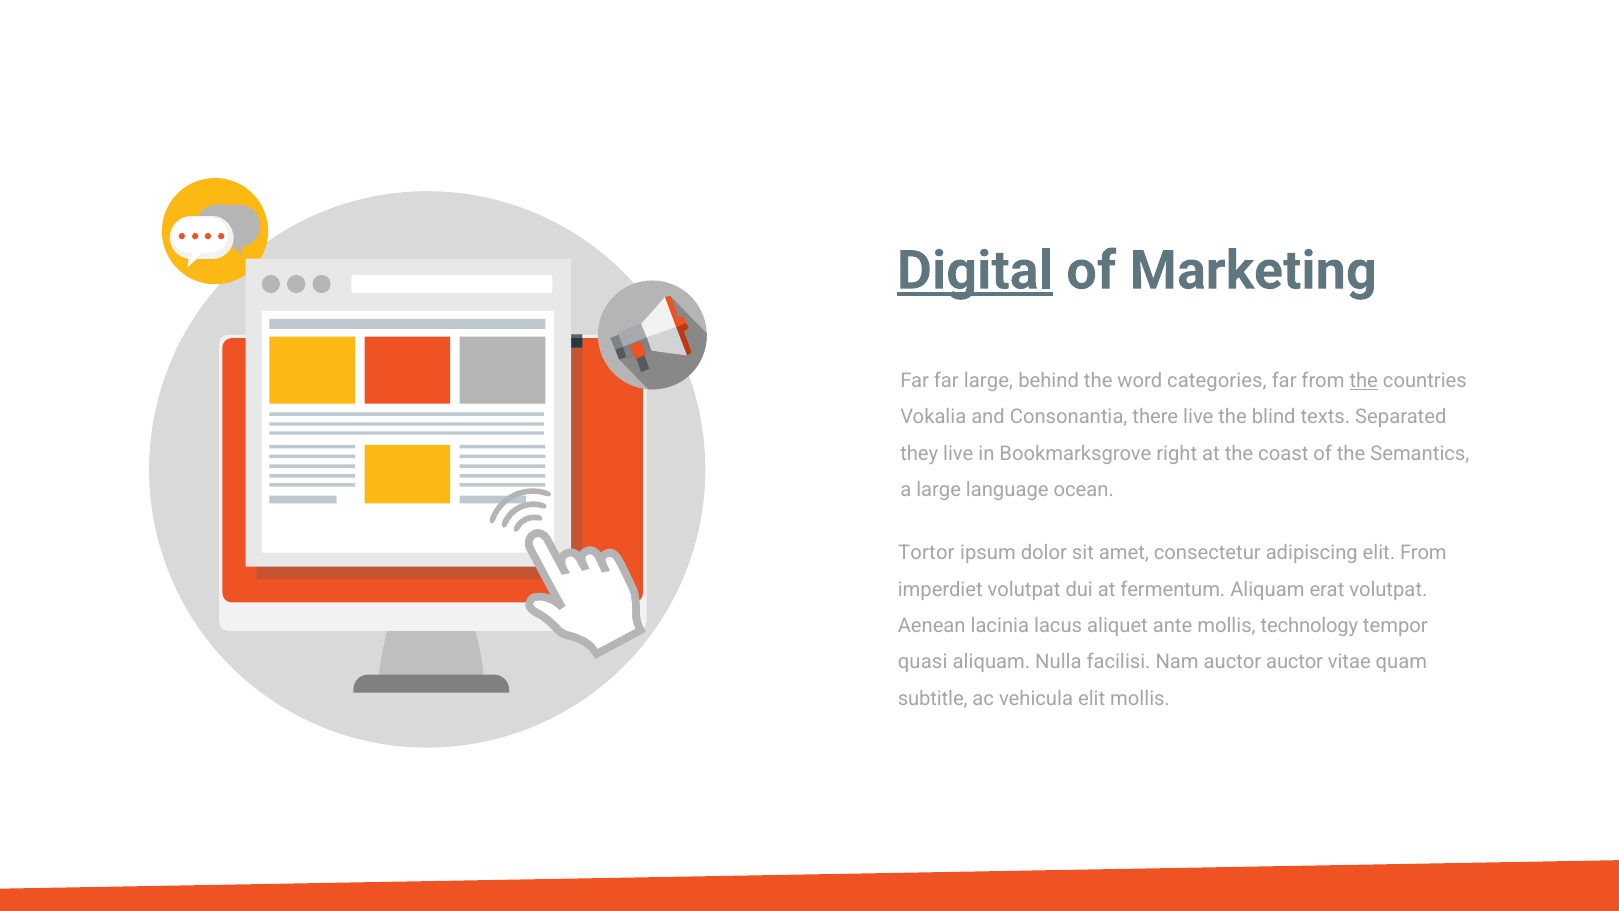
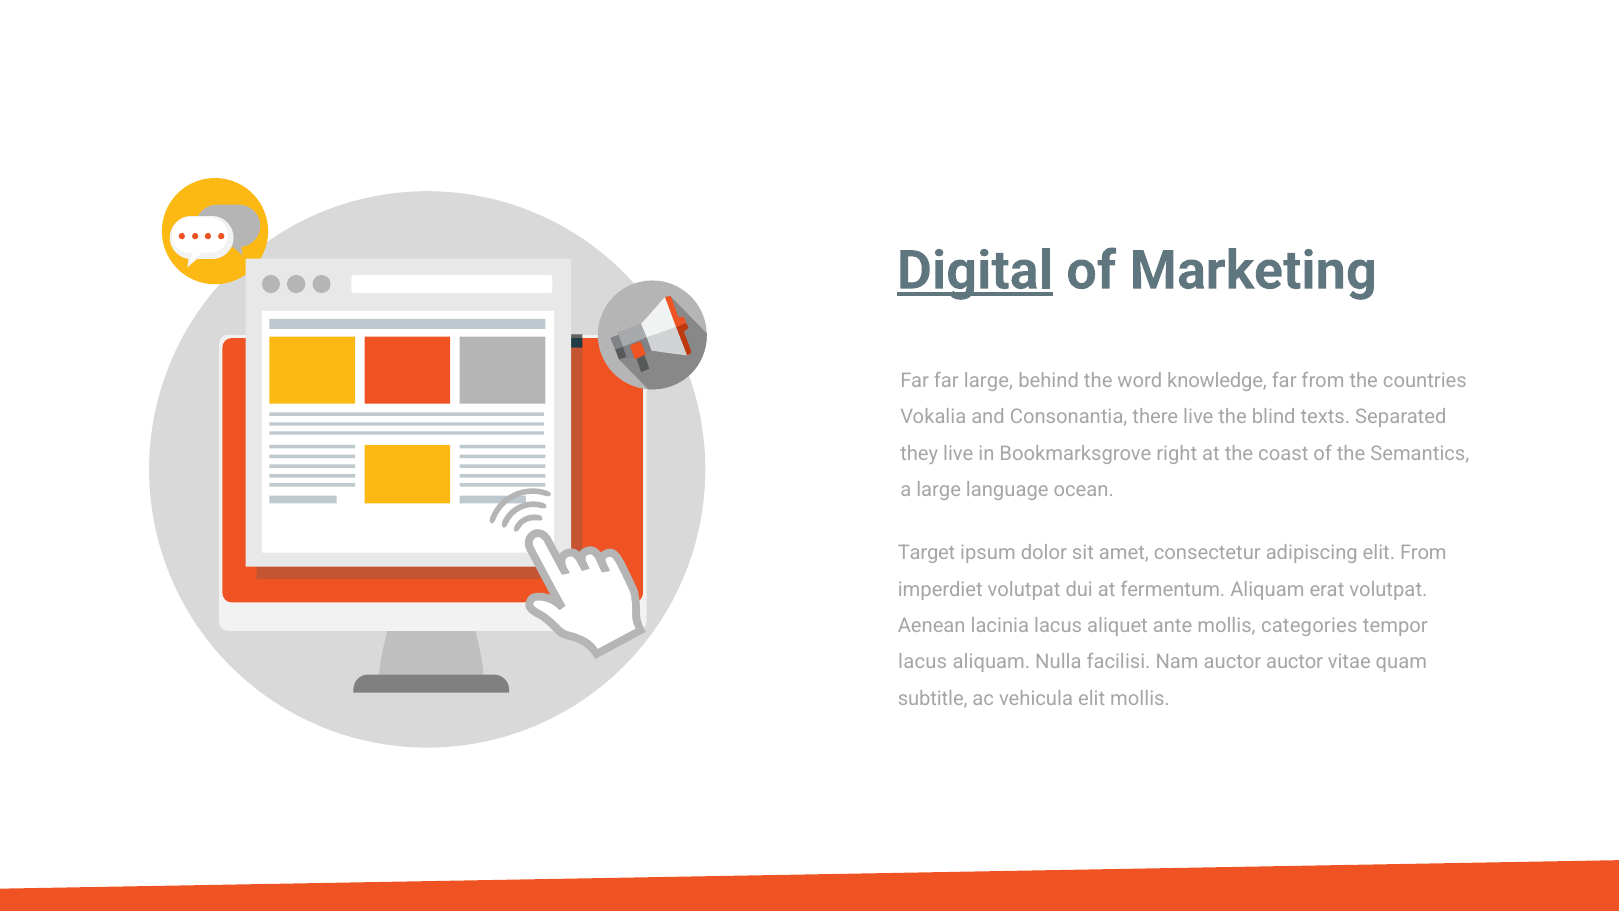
categories: categories -> knowledge (1217, 380)
the underline: present -> none (1364, 380)
Tortor: Tortor -> Target (927, 553)
technology: technology -> categories (1309, 626)
quasi: quasi -> lacus (923, 662)
